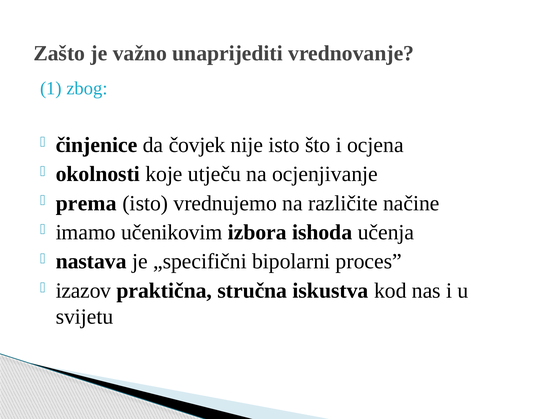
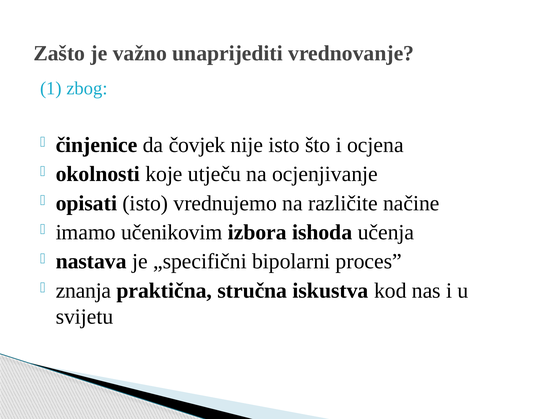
prema: prema -> opisati (86, 203)
izazov: izazov -> znanja (83, 290)
